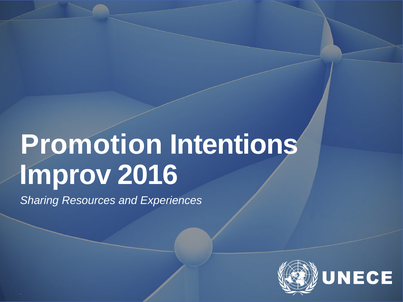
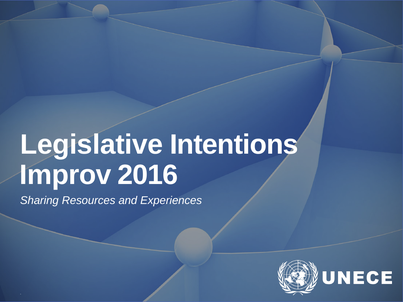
Promotion: Promotion -> Legislative (92, 145)
